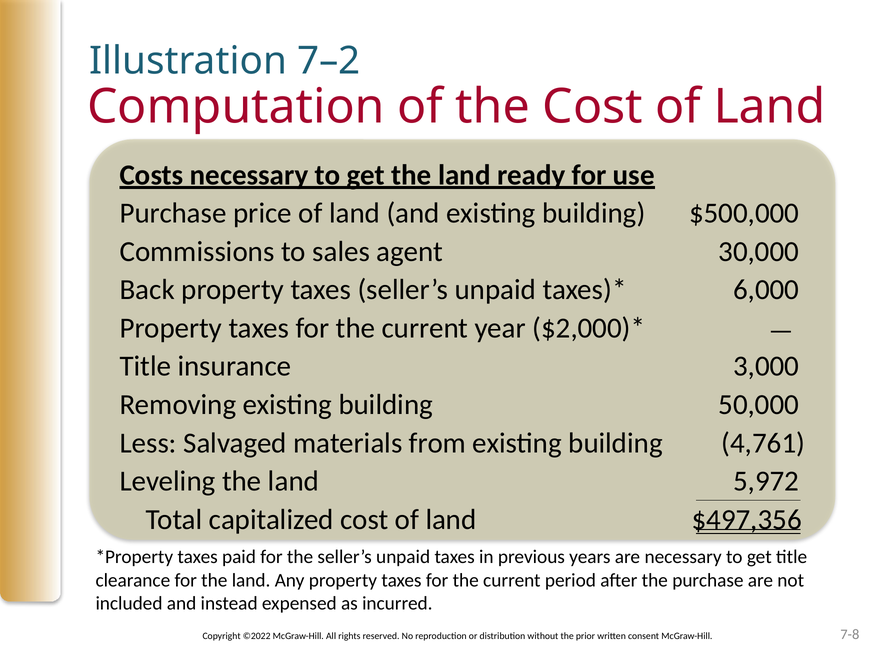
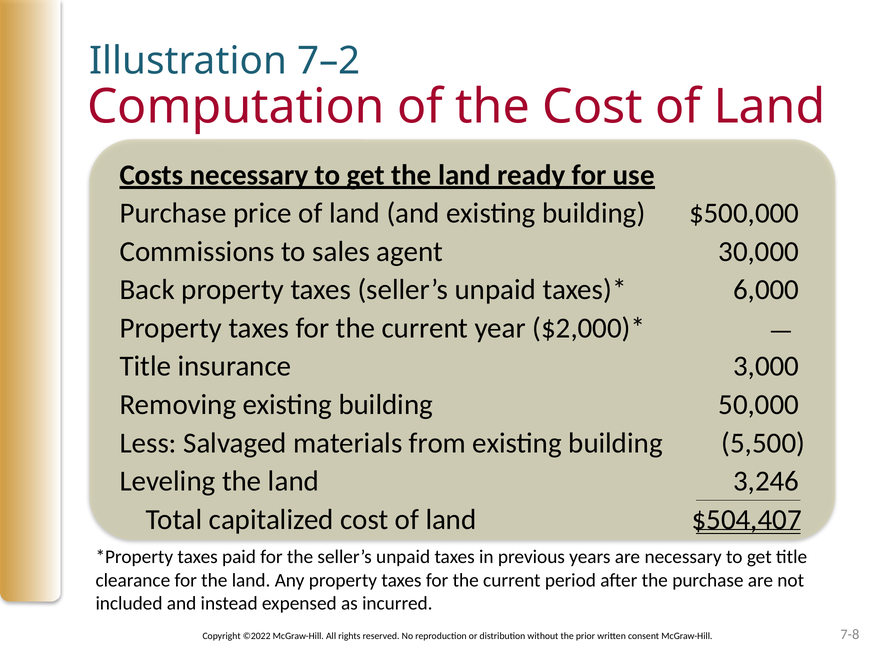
4,761: 4,761 -> 5,500 (763, 443)
5,972: 5,972 -> 3,246 (766, 481)
$497,356: $497,356 -> $504,407 (747, 519)
